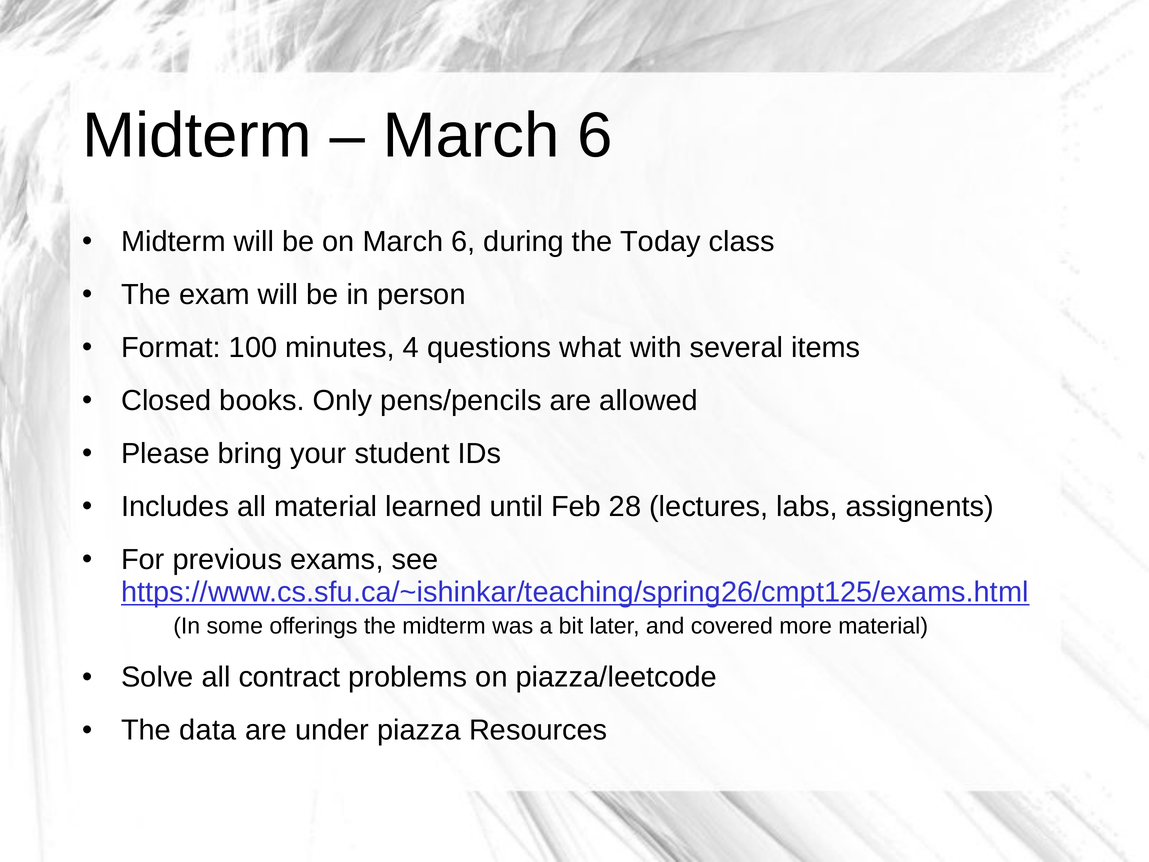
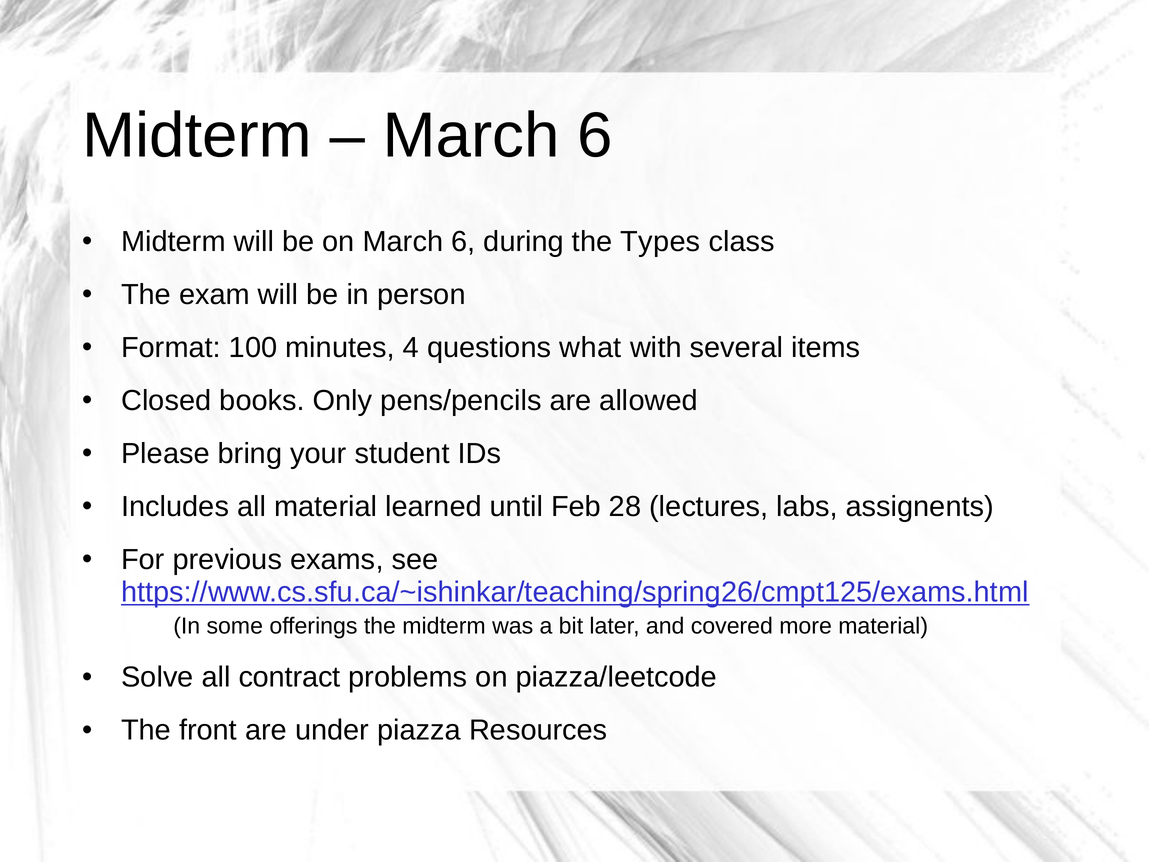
Today: Today -> Types (660, 242)
data: data -> front (208, 730)
